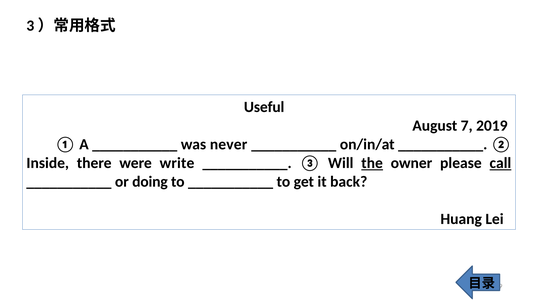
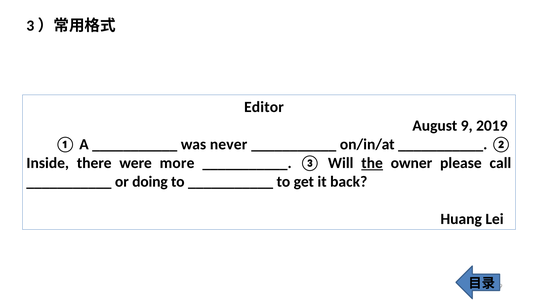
Useful: Useful -> Editor (264, 107)
7: 7 -> 9 (467, 126)
write: write -> more (177, 163)
call underline: present -> none (500, 163)
